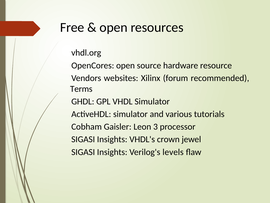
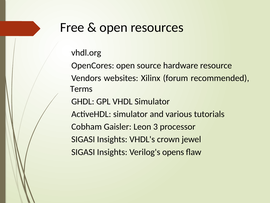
levels: levels -> opens (173, 152)
